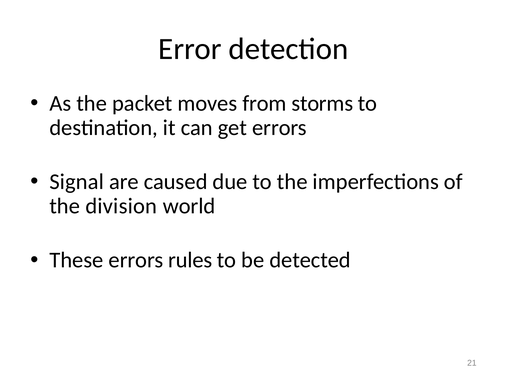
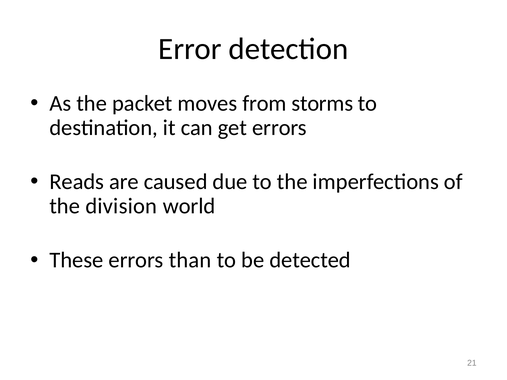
Signal: Signal -> Reads (77, 182)
rules: rules -> than (190, 260)
